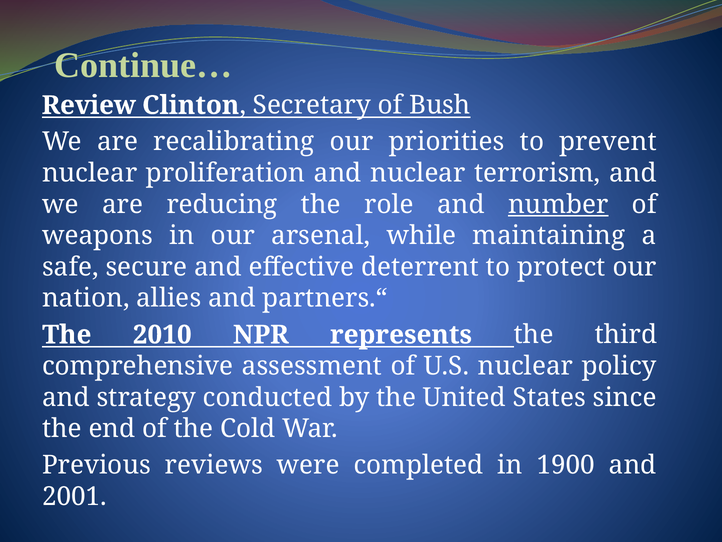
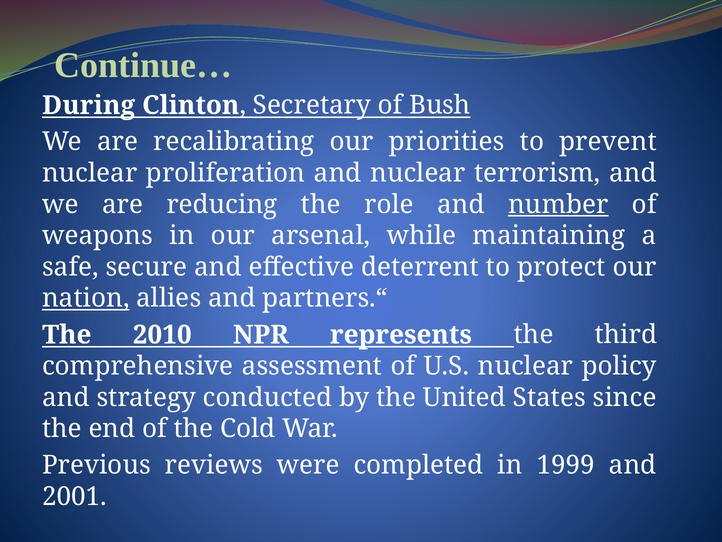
Review: Review -> During (89, 105)
nation underline: none -> present (86, 298)
1900: 1900 -> 1999 (566, 465)
